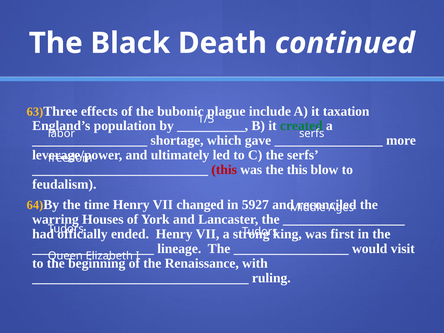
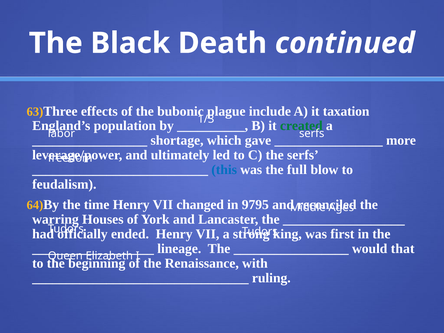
this colour: red -> blue (224, 170)
the this: this -> full (297, 170)
5927: 5927 -> 9795 (255, 205)
visit: visit -> that (403, 249)
